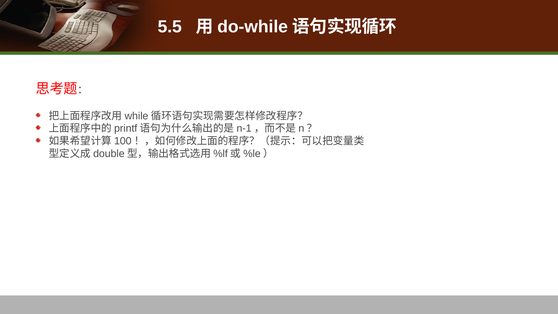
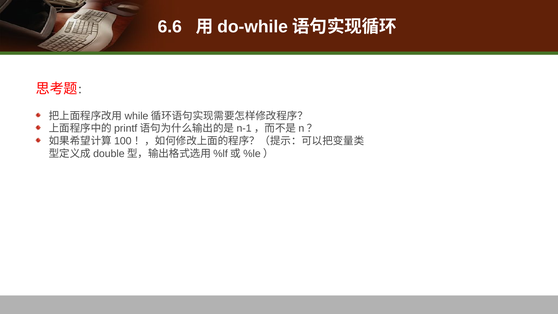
5.5: 5.5 -> 6.6 (170, 27)
